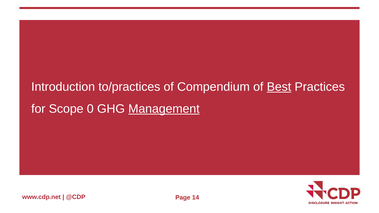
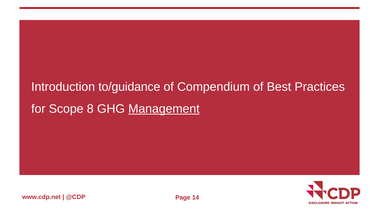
to/practices: to/practices -> to/guidance (129, 87)
Best underline: present -> none (279, 87)
0: 0 -> 8 (90, 109)
